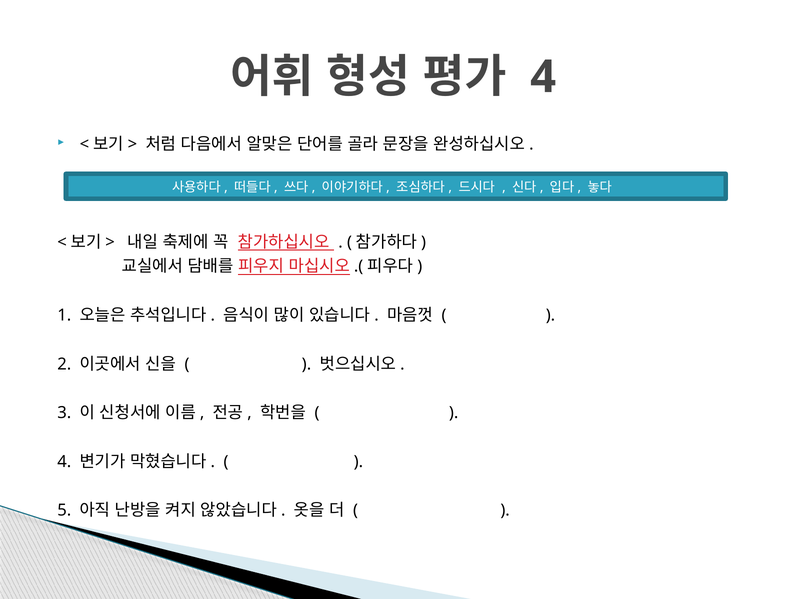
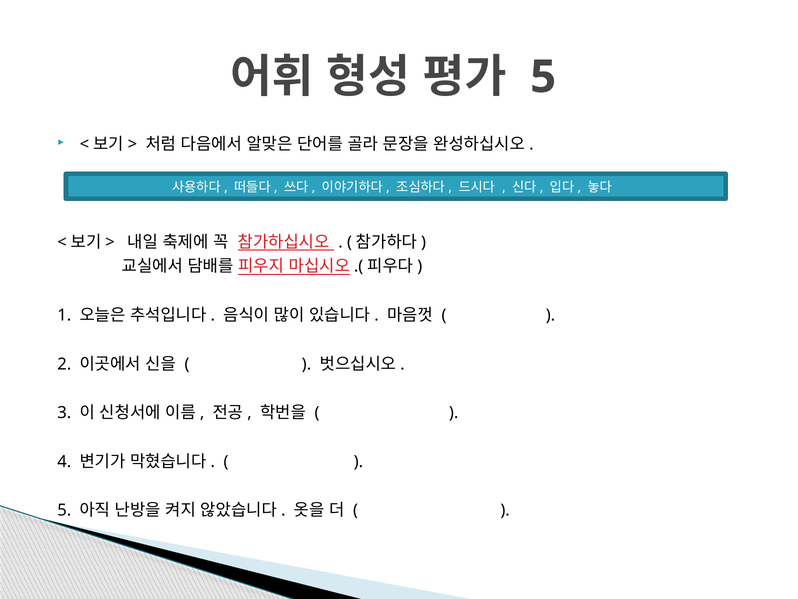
4: 4 -> 5 (543, 77)
